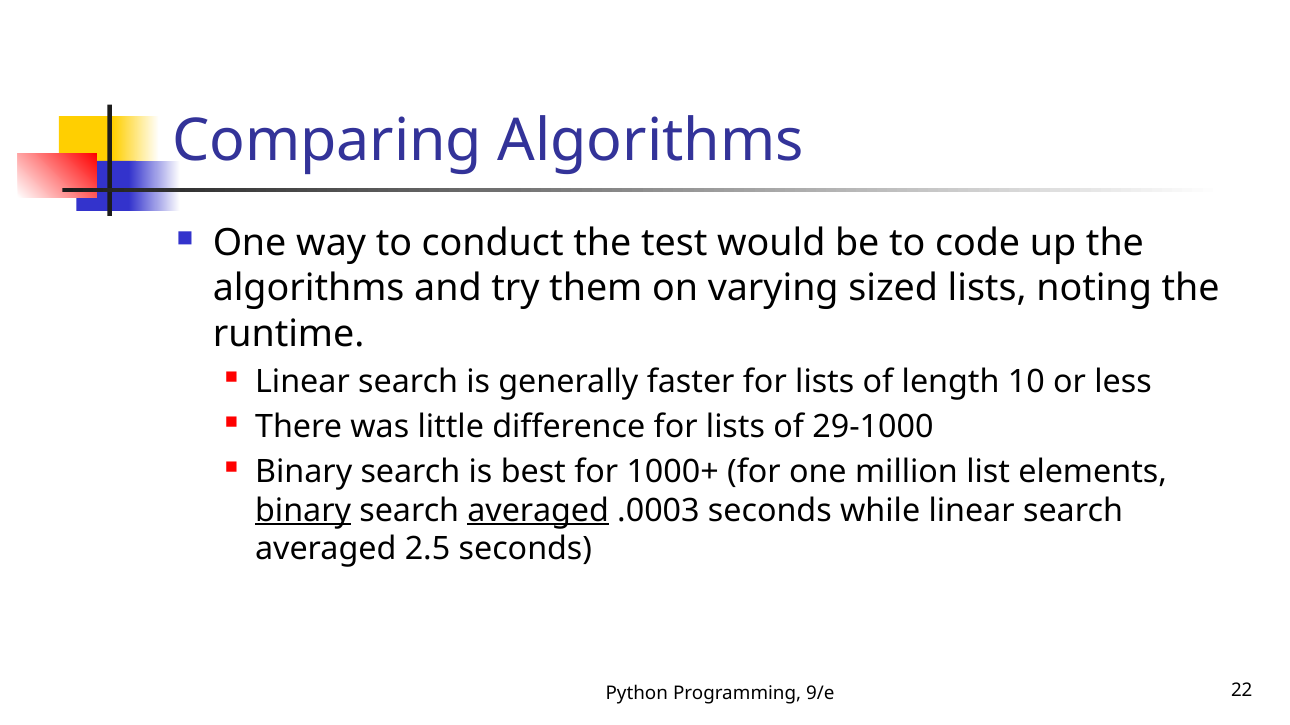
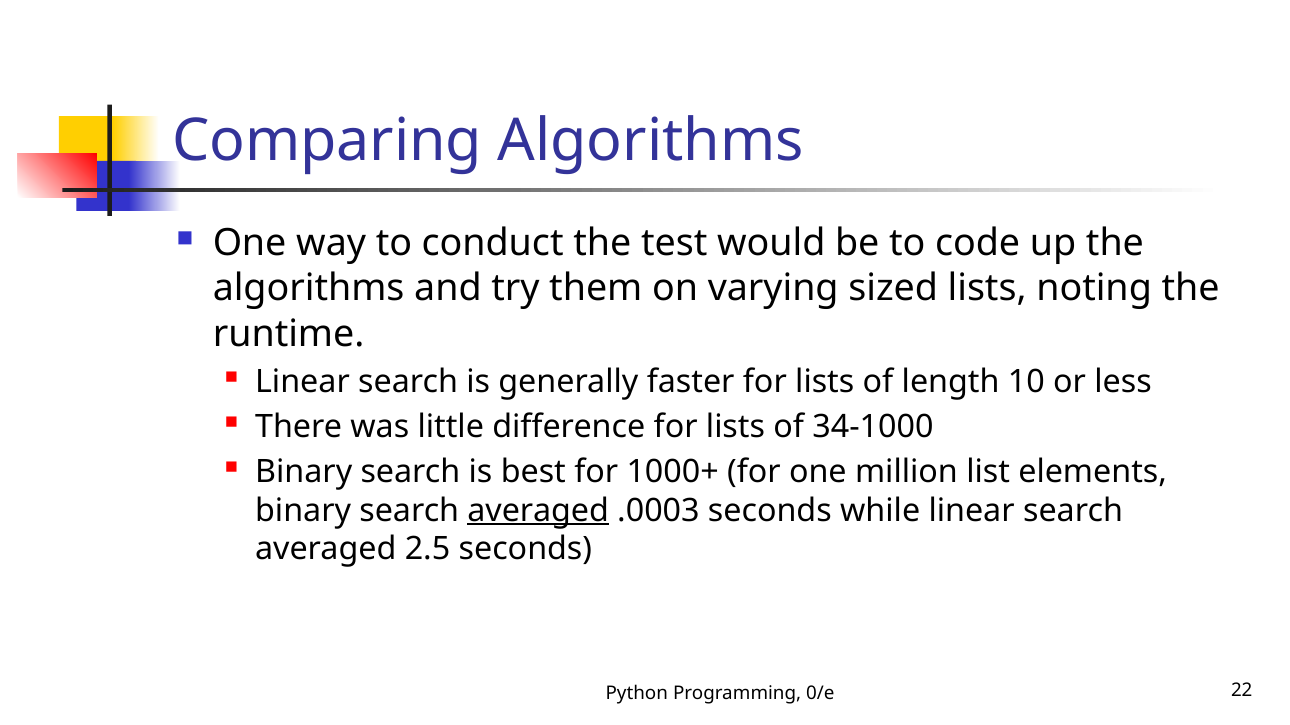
29-1000: 29-1000 -> 34-1000 (873, 427)
binary underline: present -> none (303, 511)
9/e: 9/e -> 0/e (820, 694)
